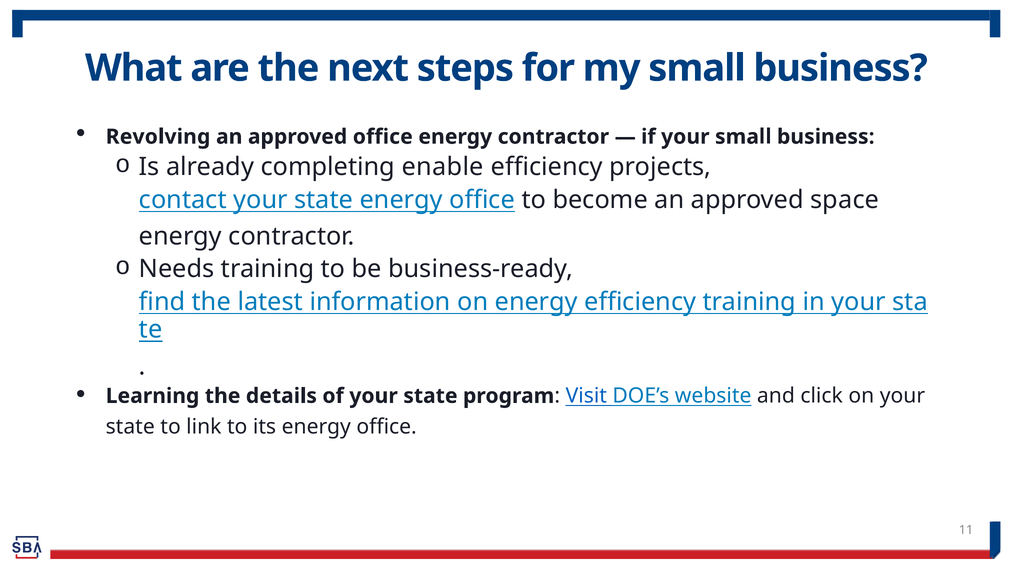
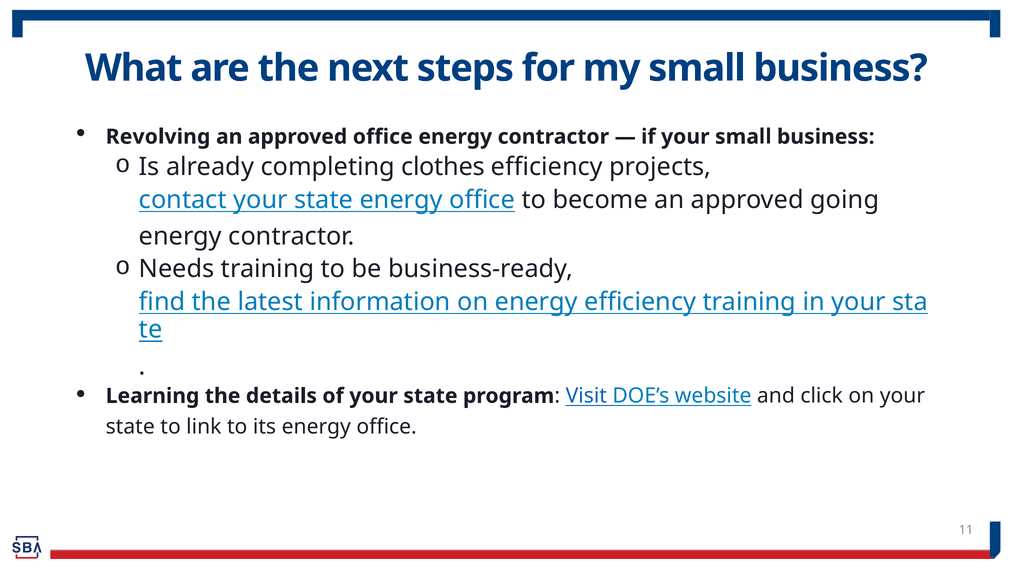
enable: enable -> clothes (443, 167)
space: space -> going (845, 200)
